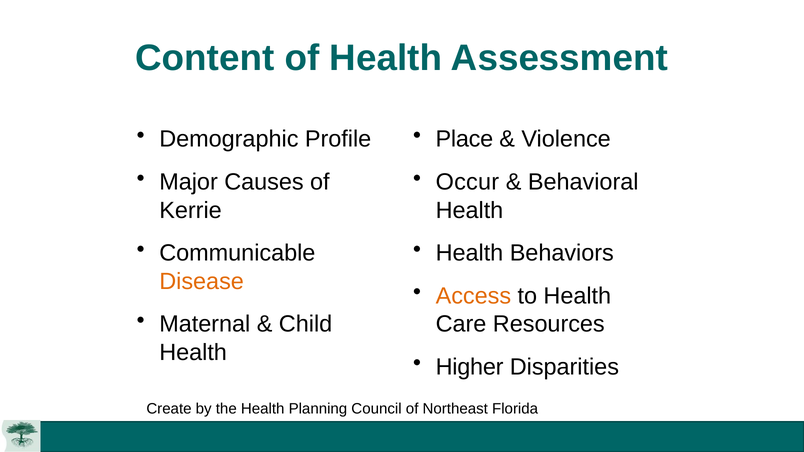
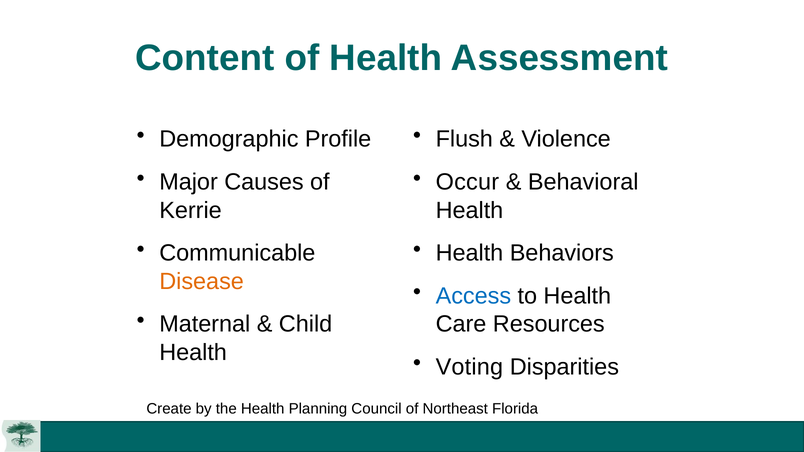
Place: Place -> Flush (464, 139)
Access colour: orange -> blue (473, 296)
Higher: Higher -> Voting (469, 367)
